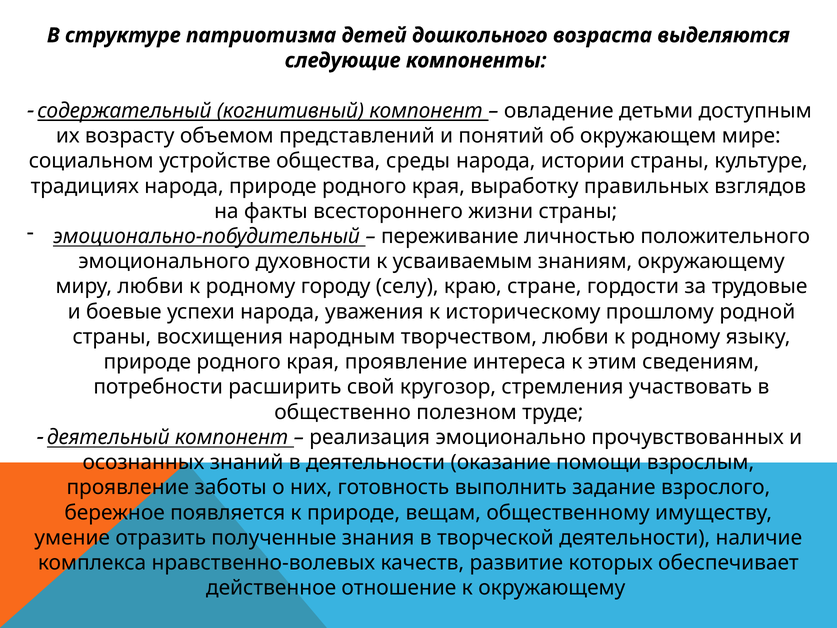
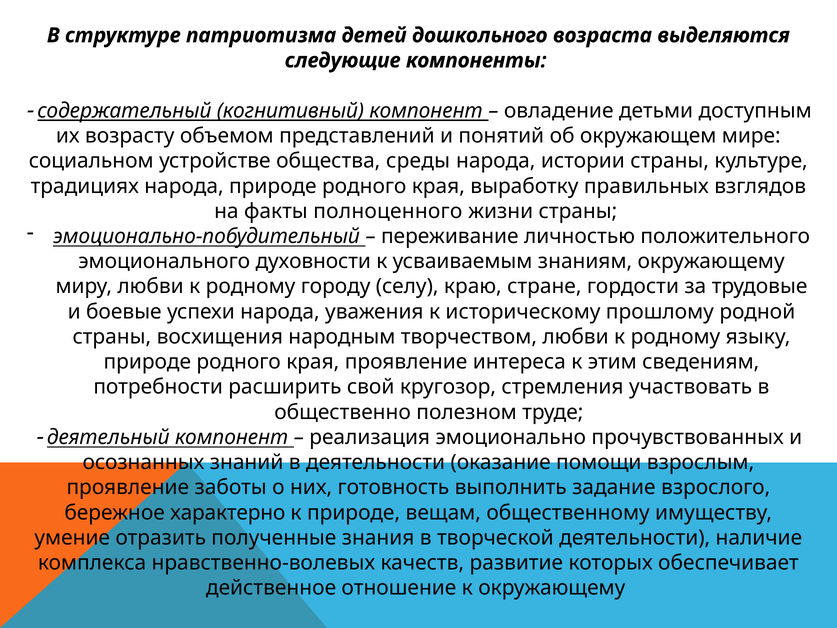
всестороннего: всестороннего -> полноценного (388, 211)
появляется: появляется -> характерно (228, 512)
